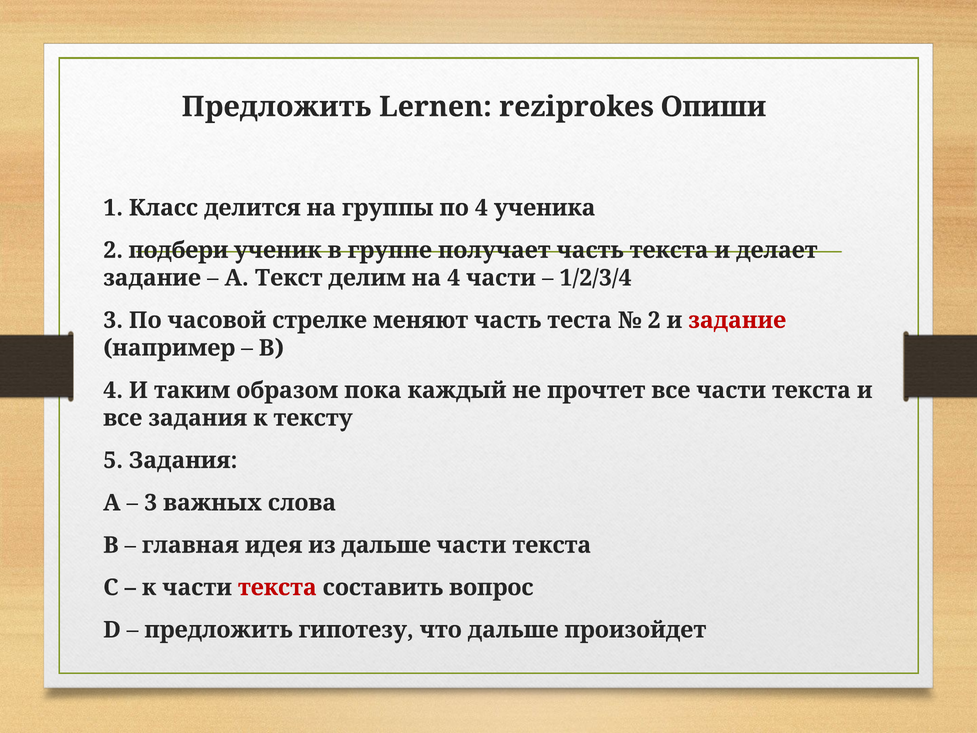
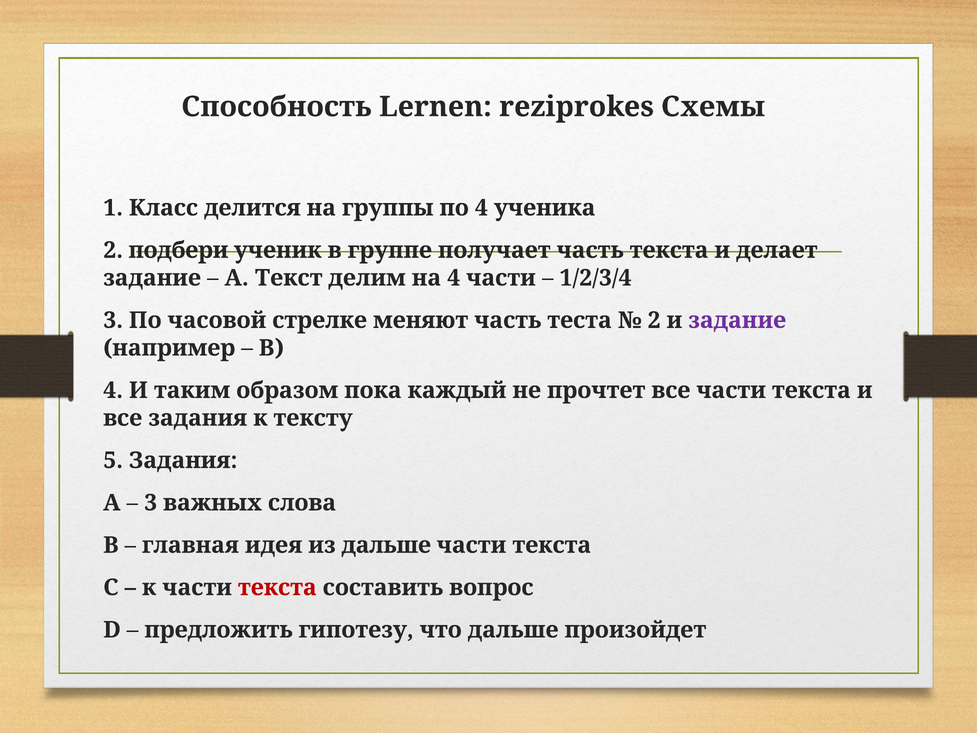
Предложить: Предложить -> Способность (276, 107)
Опиши: Опиши -> Схемы (713, 107)
задание colour: red -> purple (737, 320)
